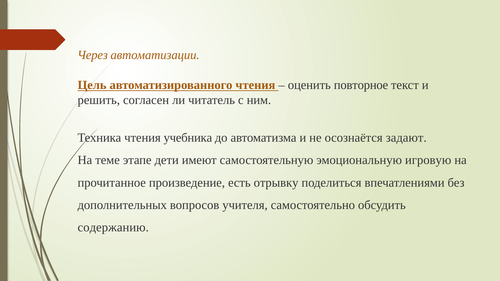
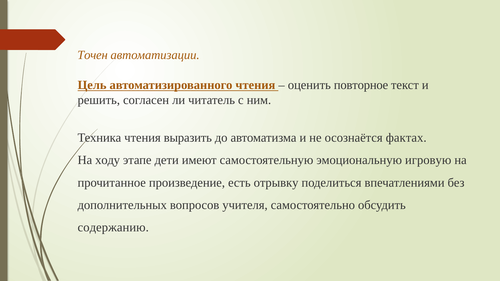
Через: Через -> Точен (93, 55)
учебника: учебника -> выразить (188, 138)
задают: задают -> фактах (406, 138)
теме: теме -> ходу (108, 160)
